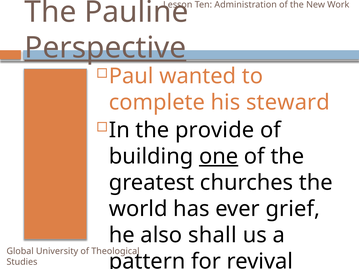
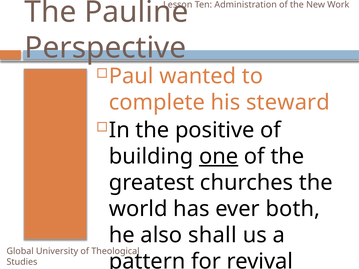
Perspective underline: present -> none (105, 48)
provide: provide -> positive (215, 130)
grief: grief -> both (293, 209)
